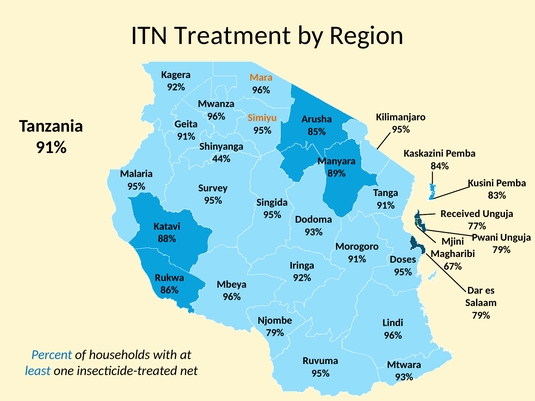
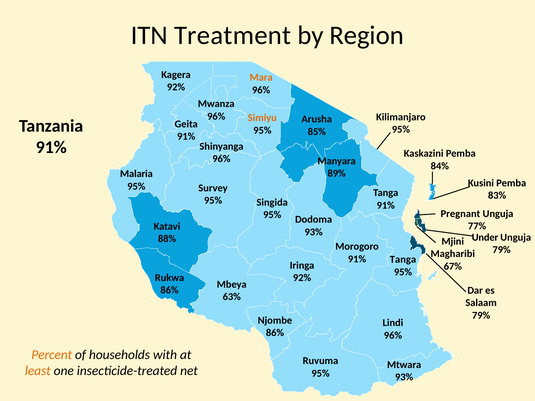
44%: 44% -> 96% (221, 159)
Received: Received -> Pregnant (460, 214)
Pwani: Pwani -> Under (485, 238)
Doses: Doses -> Tanga (403, 260)
96%: 96% -> 63% (232, 297)
79%: 79% -> 86% (275, 333)
Percent colour: blue -> orange (52, 355)
least colour: blue -> orange (38, 371)
